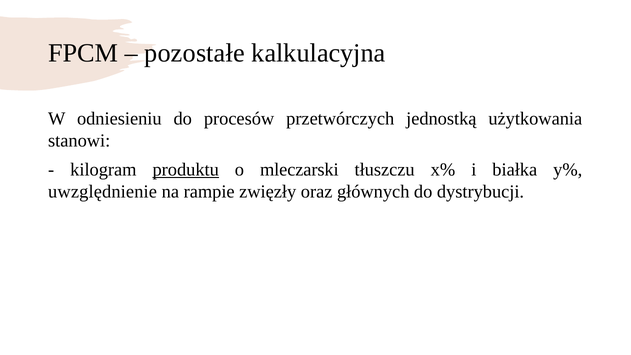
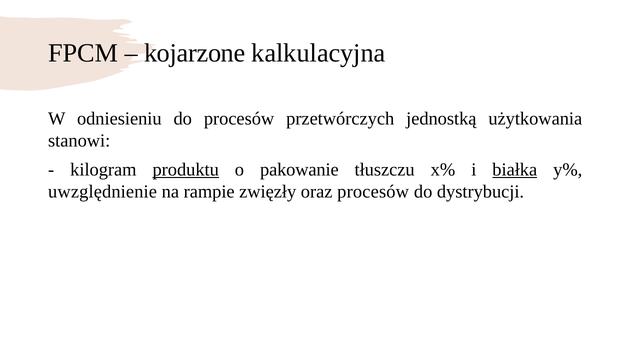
pozostałe: pozostałe -> kojarzone (195, 53)
mleczarski: mleczarski -> pakowanie (299, 169)
białka underline: none -> present (515, 169)
oraz głównych: głównych -> procesów (373, 191)
